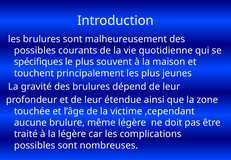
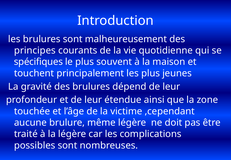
possibles: possibles -> principes (35, 50)
